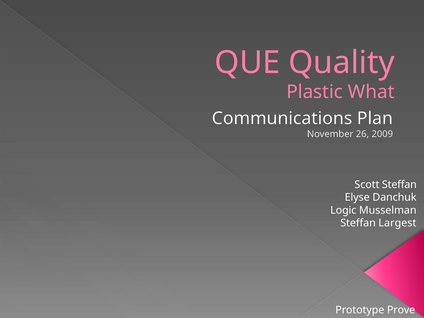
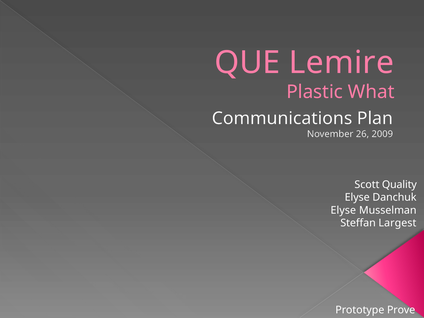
Quality: Quality -> Lemire (341, 63)
Scott Steffan: Steffan -> Quality (399, 185)
Logic: Logic -> Elyse (343, 210)
